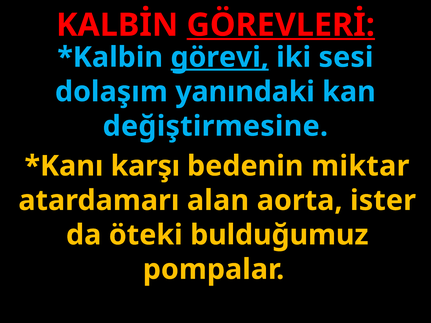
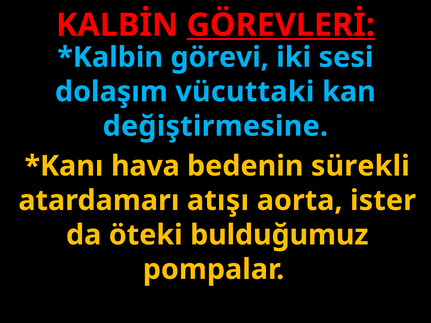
görevi underline: present -> none (220, 57)
yanındaki: yanındaki -> vücuttaki (245, 92)
karşı: karşı -> hava (145, 166)
miktar: miktar -> sürekli (360, 166)
alan: alan -> atışı (218, 201)
